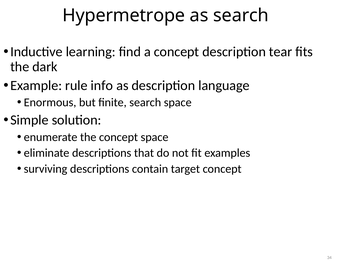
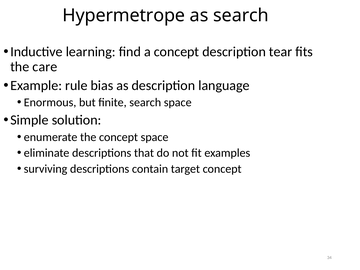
dark: dark -> care (45, 67)
info: info -> bias (102, 85)
